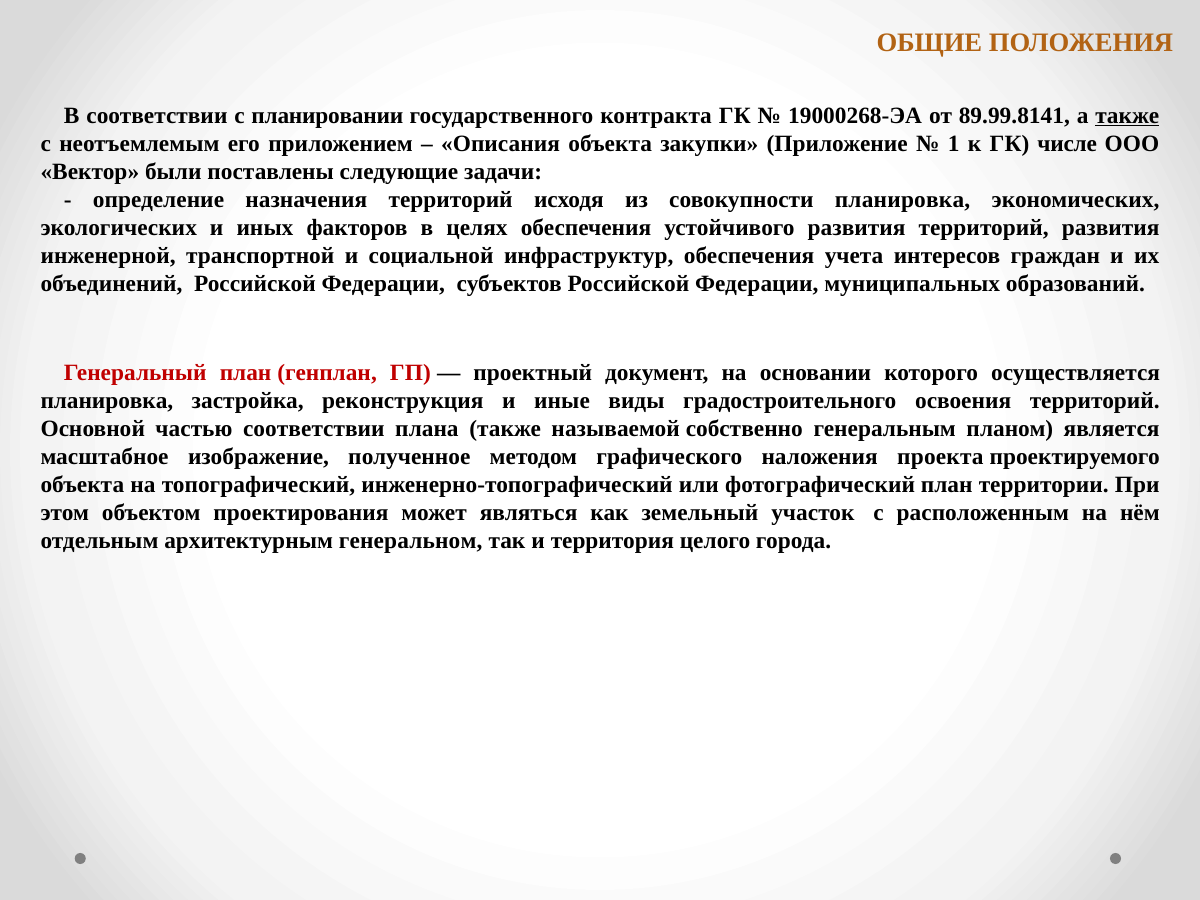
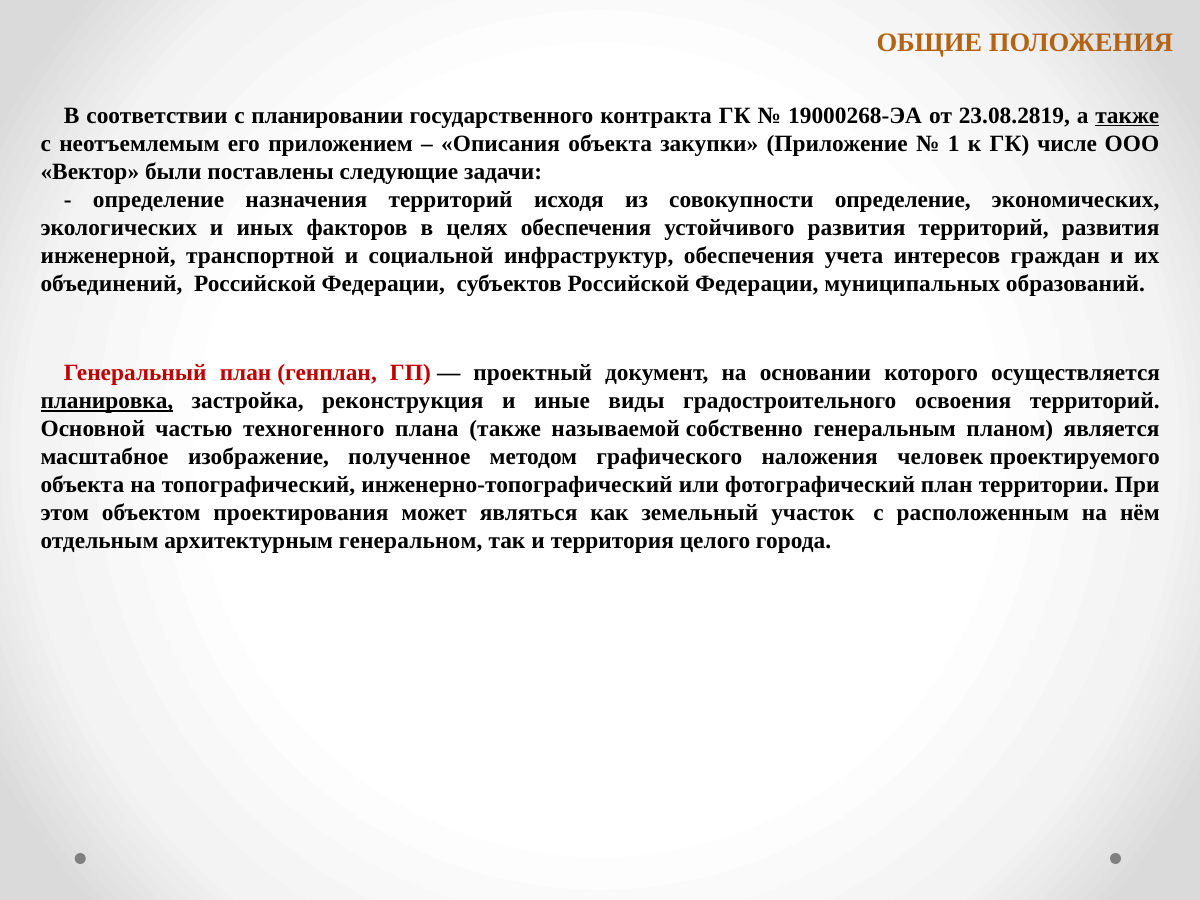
89.99.8141: 89.99.8141 -> 23.08.2819 (1014, 116)
совокупности планировка: планировка -> определение (903, 200)
планировка underline: none -> present (107, 401)
частью соответствии: соответствии -> техногенного (314, 429)
проекта: проекта -> человек (940, 457)
